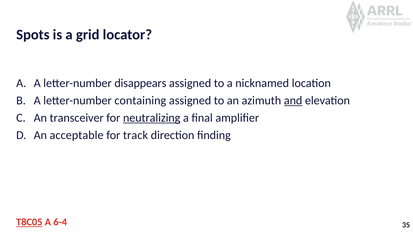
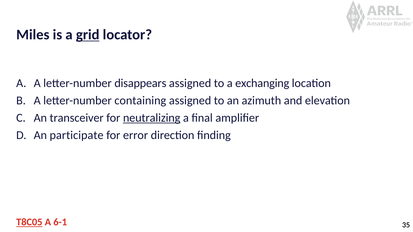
Spots: Spots -> Miles (33, 35)
grid underline: none -> present (88, 35)
nicknamed: nicknamed -> exchanging (262, 83)
and underline: present -> none (293, 101)
acceptable: acceptable -> participate (77, 135)
track: track -> error (136, 135)
6-4: 6-4 -> 6-1 (60, 222)
